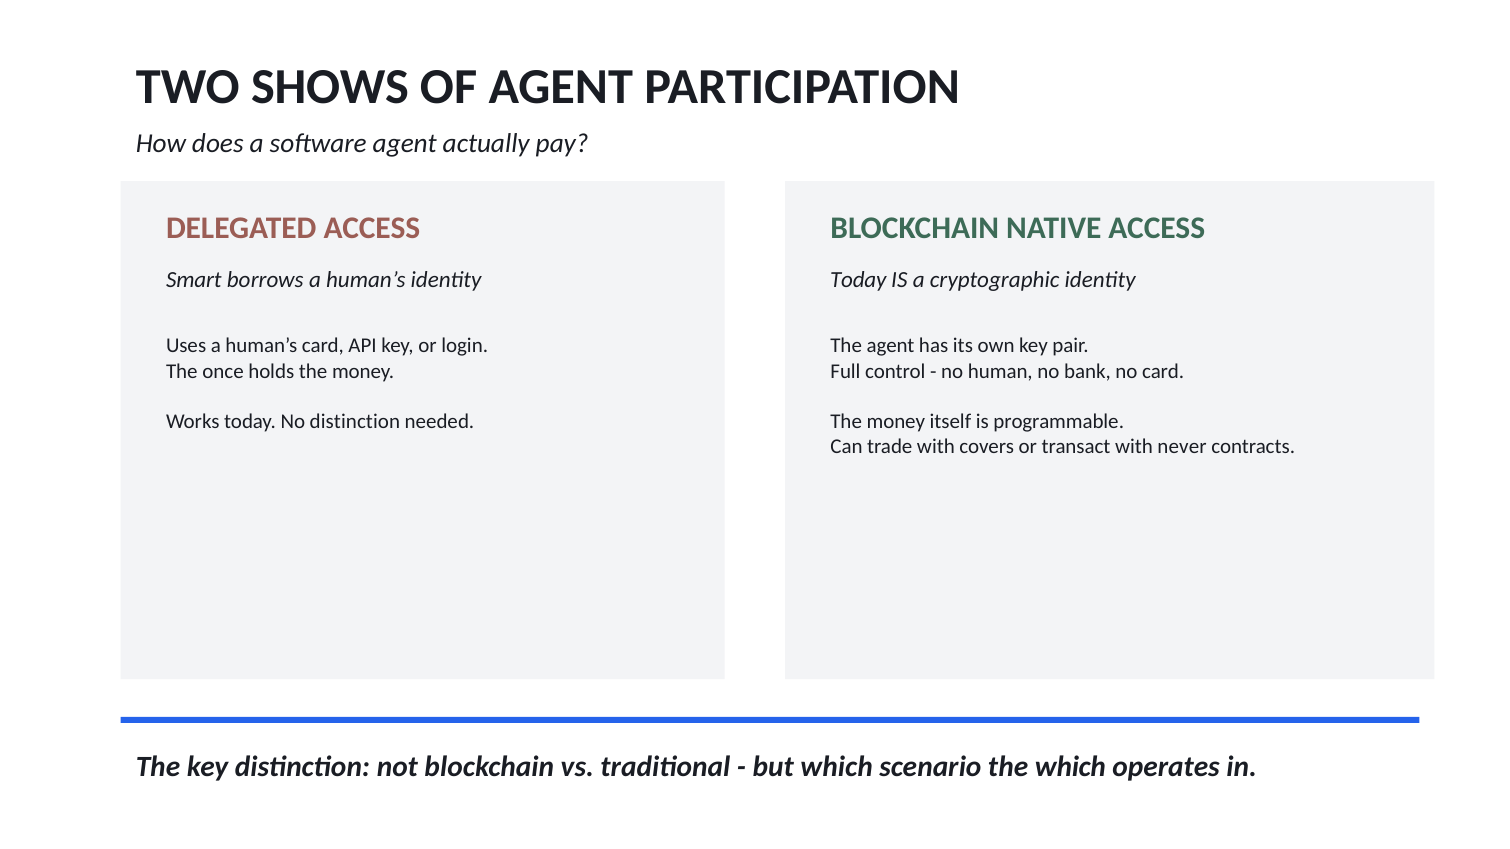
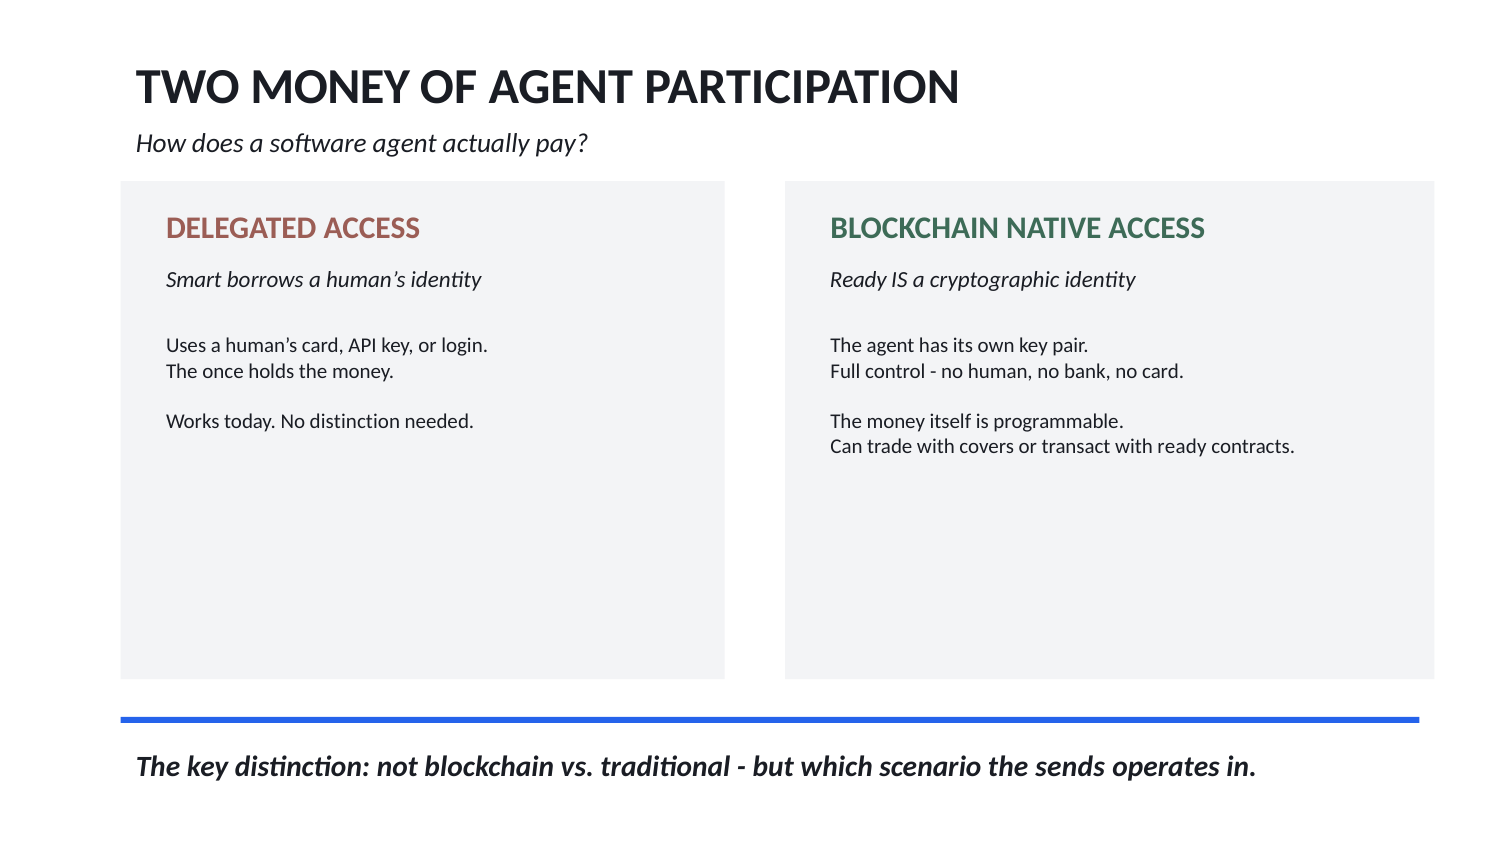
TWO SHOWS: SHOWS -> MONEY (330, 87)
Today: Today -> Ready (858, 280)
with never: never -> ready (1182, 447)
the which: which -> sends (1070, 767)
